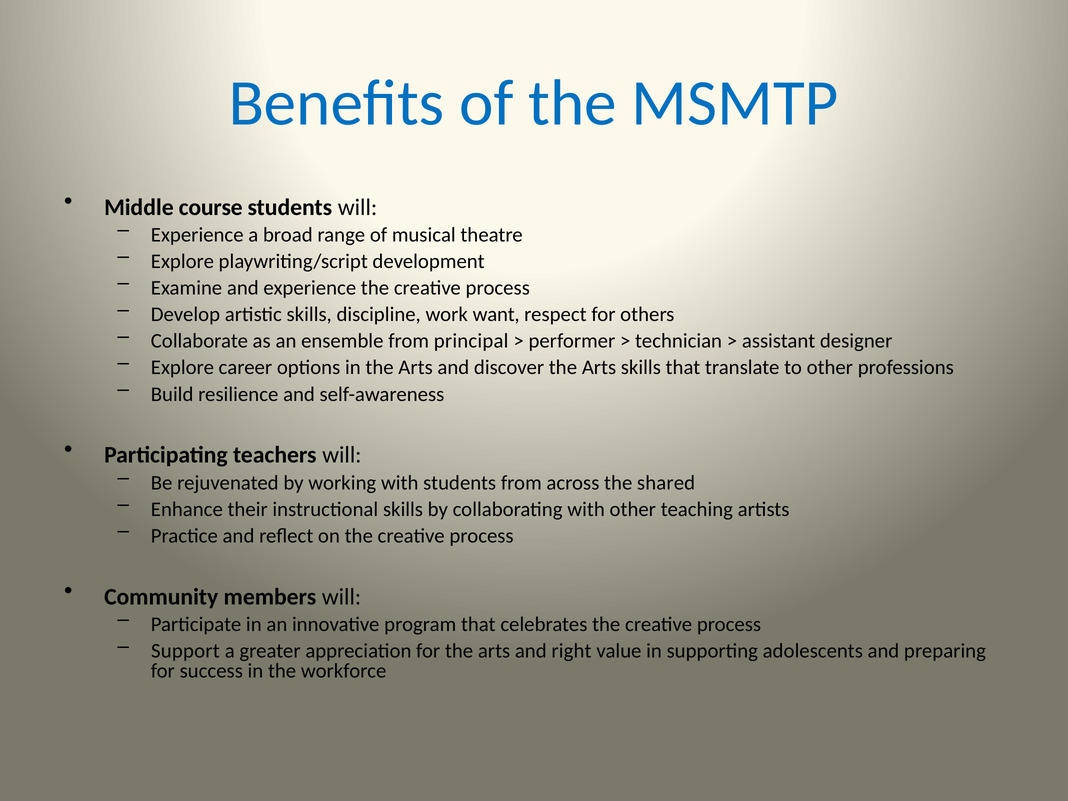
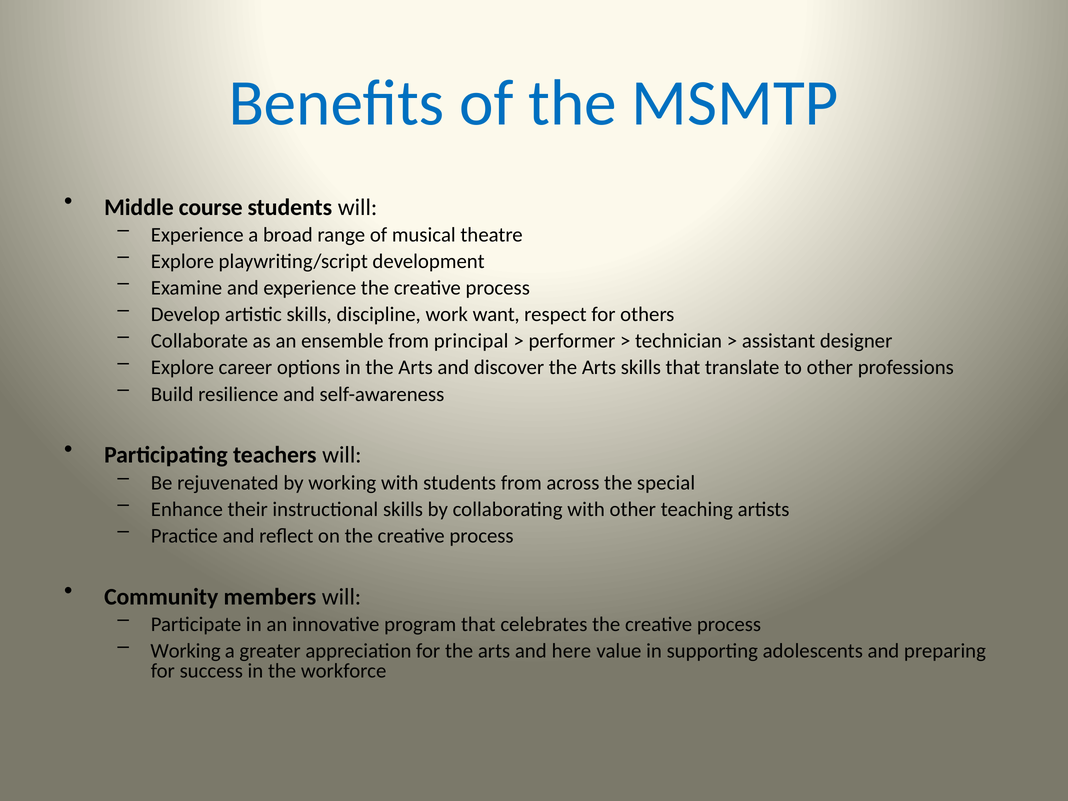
shared: shared -> special (666, 483)
Support: Support -> Working (186, 651)
right: right -> here (571, 651)
